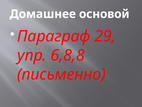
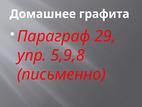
основой: основой -> графита (104, 14)
6,8,8: 6,8,8 -> 5,9,8 (68, 55)
